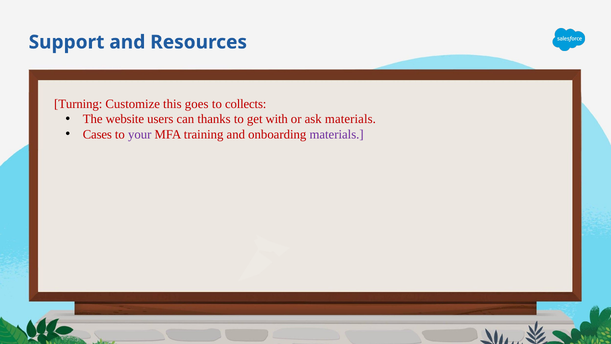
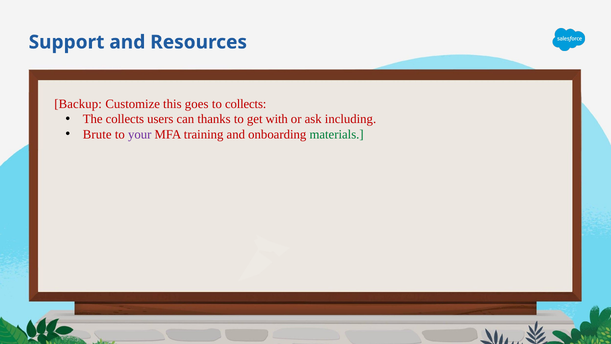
Turning: Turning -> Backup (78, 104)
The website: website -> collects (125, 119)
ask materials: materials -> including (351, 119)
Cases: Cases -> Brute (97, 134)
materials colour: purple -> green (337, 134)
